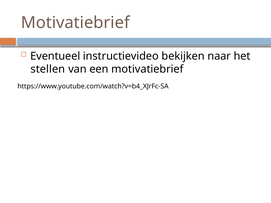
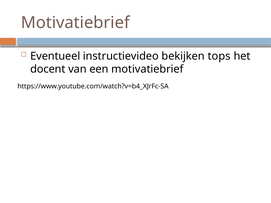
naar: naar -> tops (219, 56)
stellen: stellen -> docent (48, 69)
